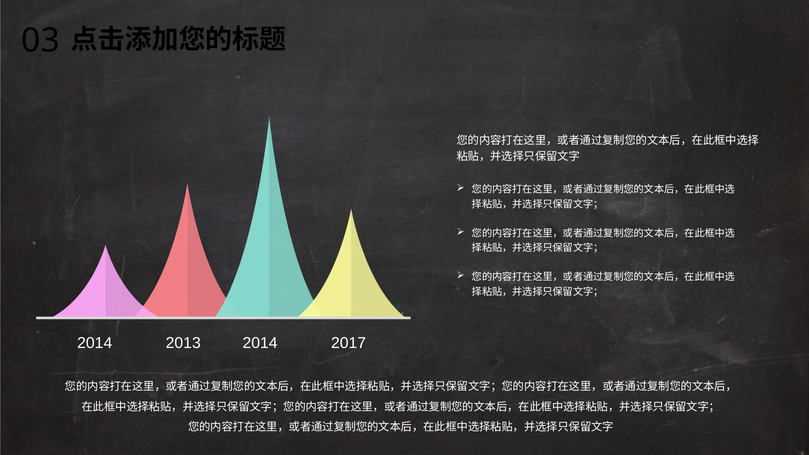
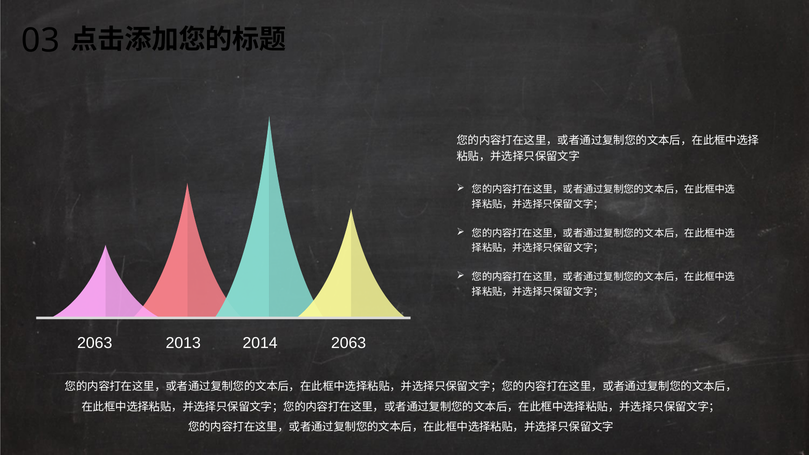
2014: 2014 -> 2063 (95, 343)
2014 2017: 2017 -> 2063 (349, 343)
